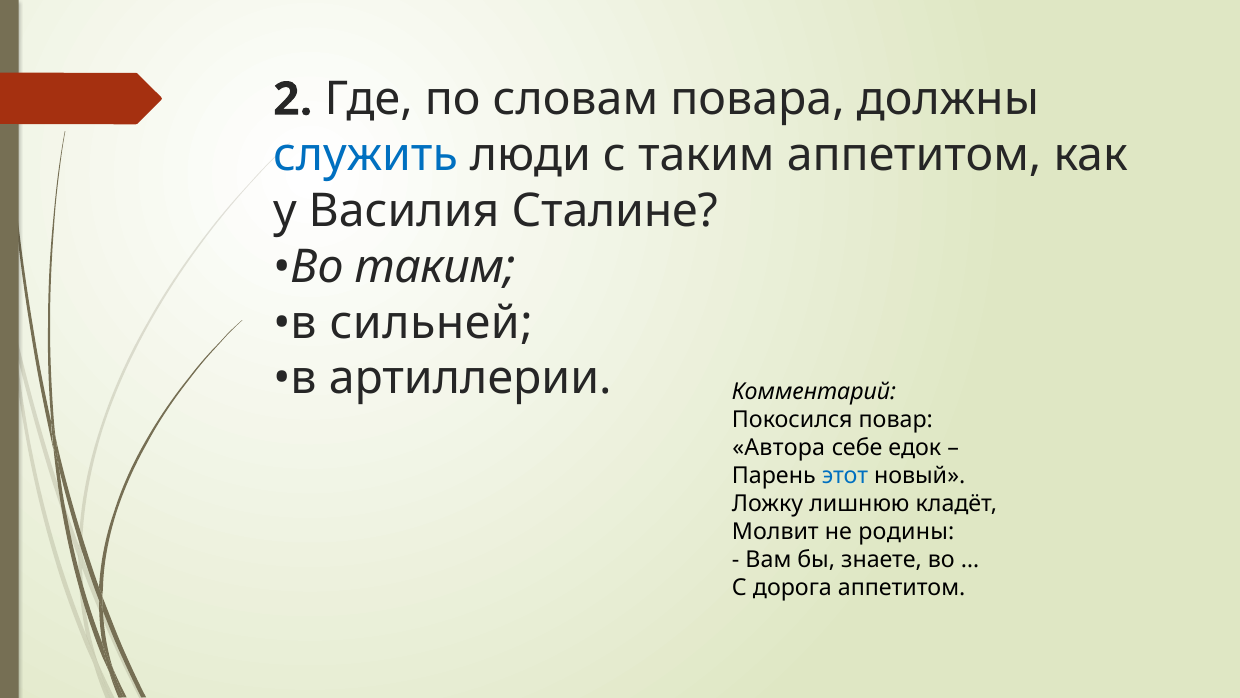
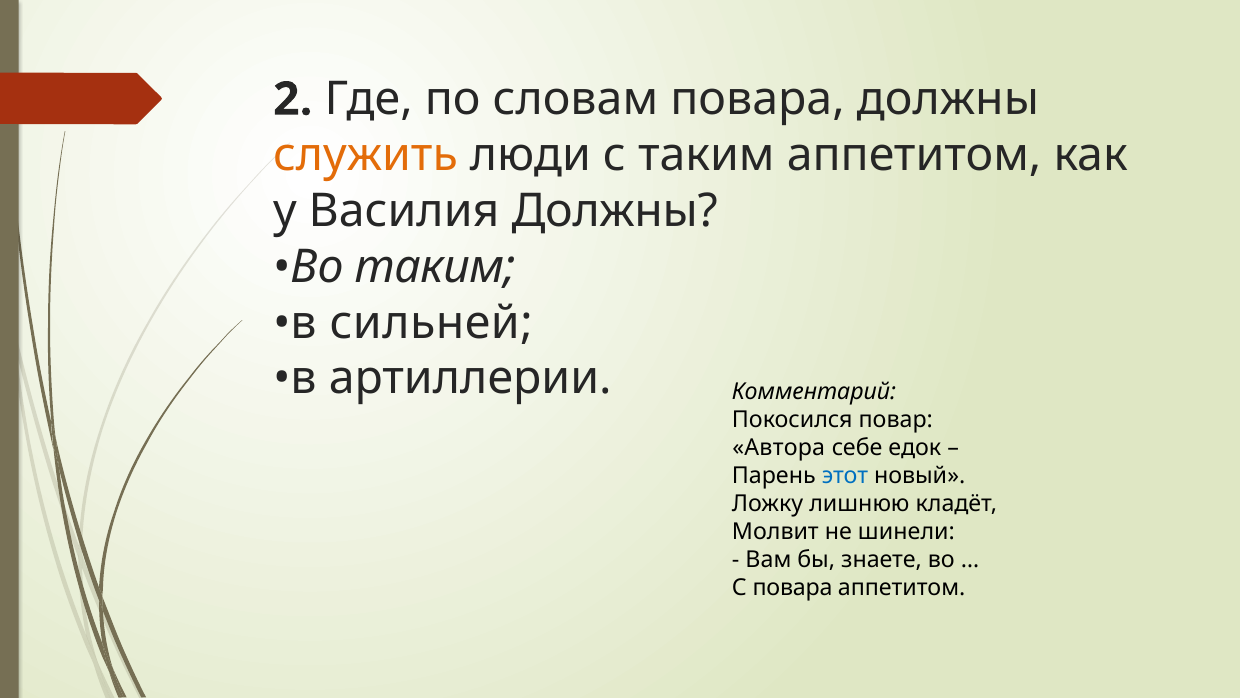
служить colour: blue -> orange (365, 155)
Василия Сталине: Сталине -> Должны (615, 211)
родины: родины -> шинели (906, 531)
С дорога: дорога -> повара (793, 587)
